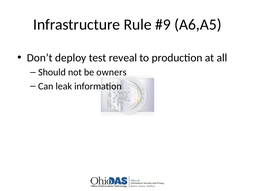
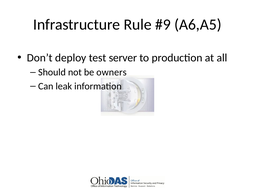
reveal: reveal -> server (123, 58)
